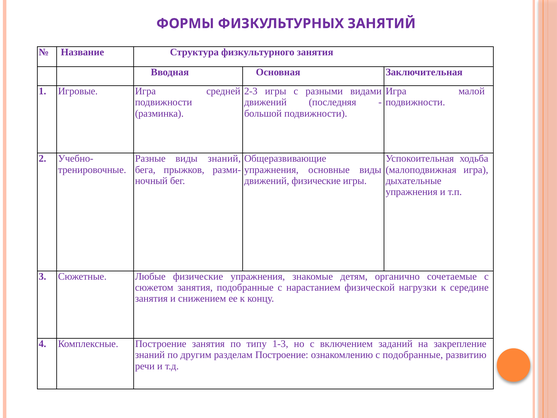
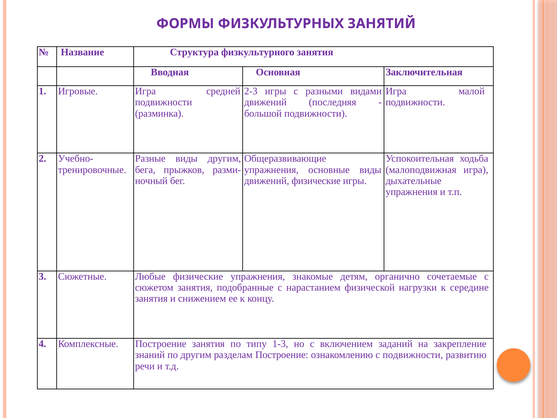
виды знаний: знаний -> другим (224, 159)
с подобранные: подобранные -> подвижности (413, 355)
